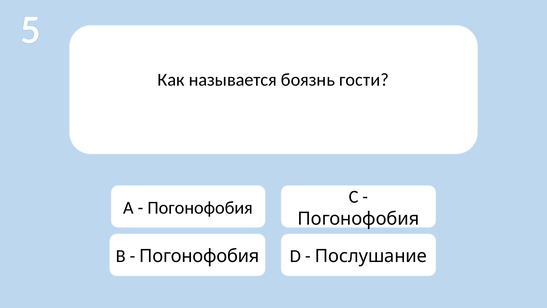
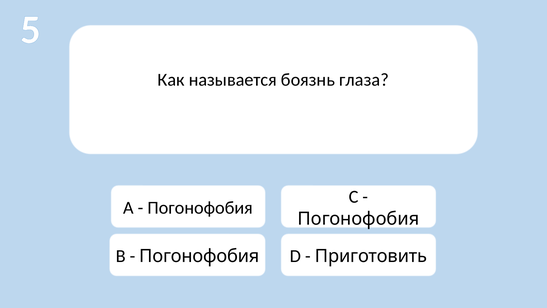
гости: гости -> глаза (364, 80)
Послушание: Послушание -> Приготовить (371, 256)
